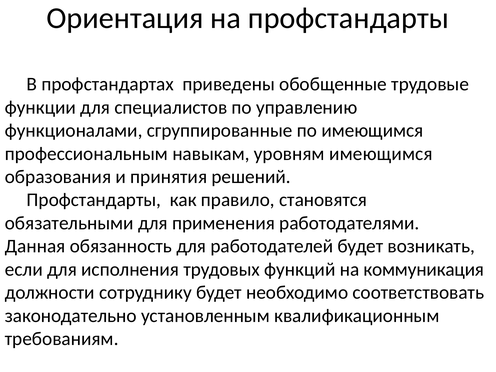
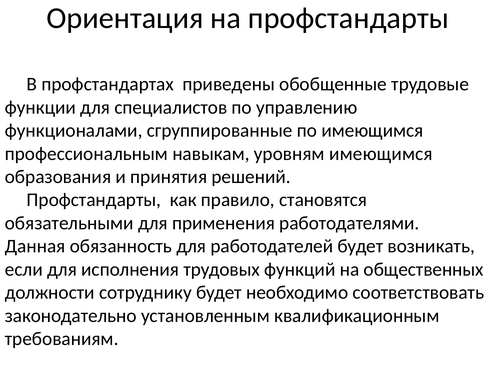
коммуникация: коммуникация -> общественных (424, 269)
